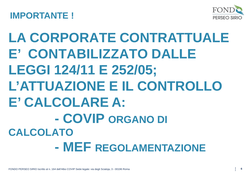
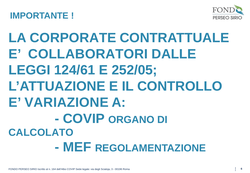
CONTABILIZZATO: CONTABILIZZATO -> COLLABORATORI (88, 54)
124/11: 124/11 -> 124/61 (75, 70)
CALCOLARE: CALCOLARE -> VARIAZIONE (66, 102)
